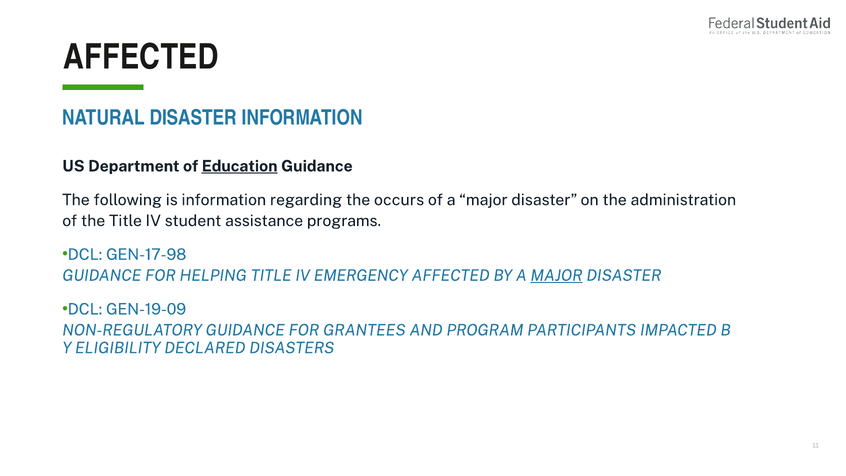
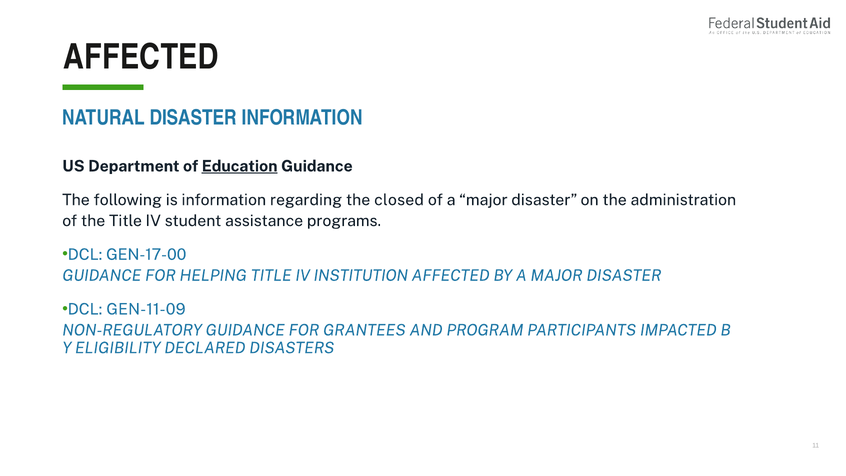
occurs: occurs -> closed (399, 200)
GEN-17-98: GEN-17-98 -> GEN-17-00 (146, 255)
EMERGENCY: EMERGENCY -> INSTITUTION (361, 275)
MAJOR underline: present -> none (557, 275)
GEN-19-09: GEN-19-09 -> GEN-11-09 (146, 309)
